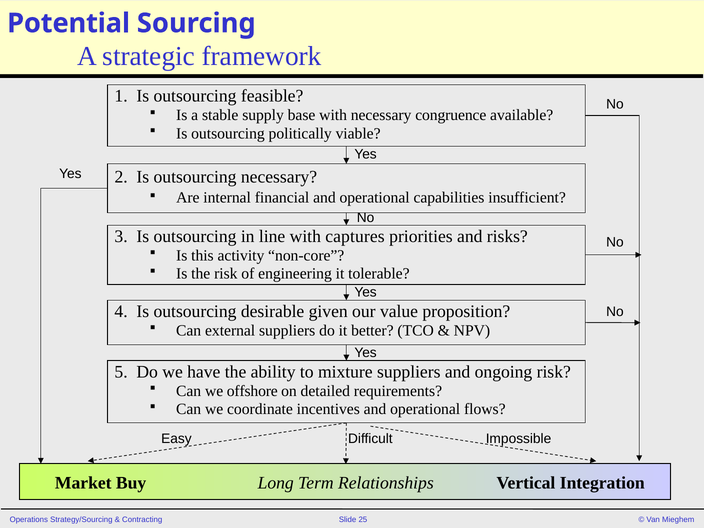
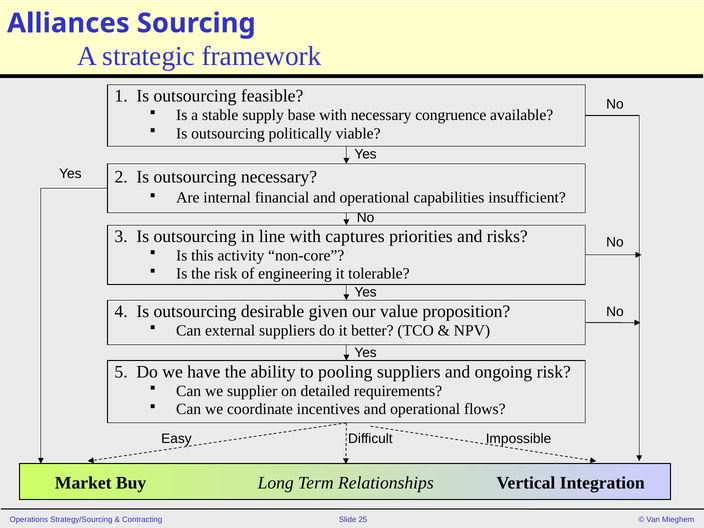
Potential: Potential -> Alliances (68, 23)
mixture: mixture -> pooling (345, 372)
offshore: offshore -> supplier (252, 391)
